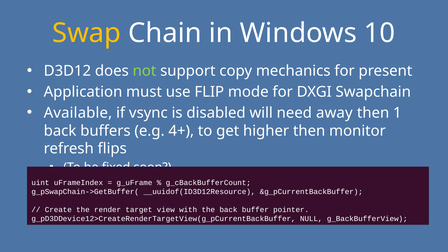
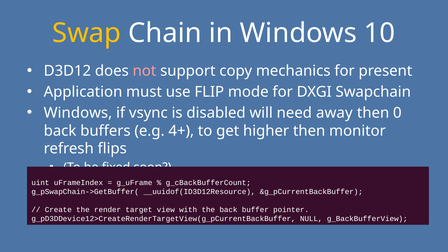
not colour: light green -> pink (144, 71)
Available: Available -> Windows (78, 113)
1: 1 -> 0 (397, 113)
